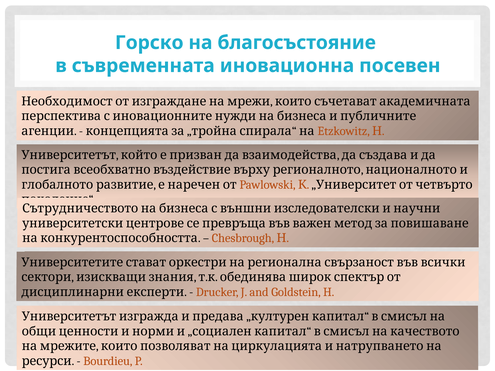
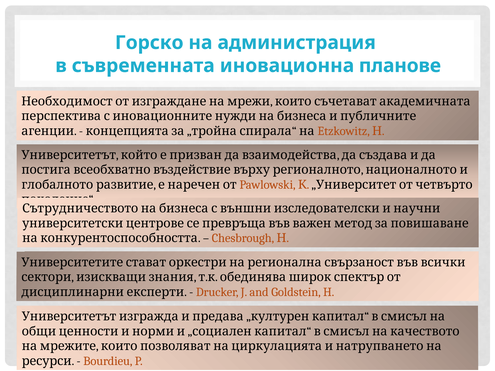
благосъстояние: благосъстояние -> администрация (297, 43)
посевен: посевен -> планове (400, 66)
